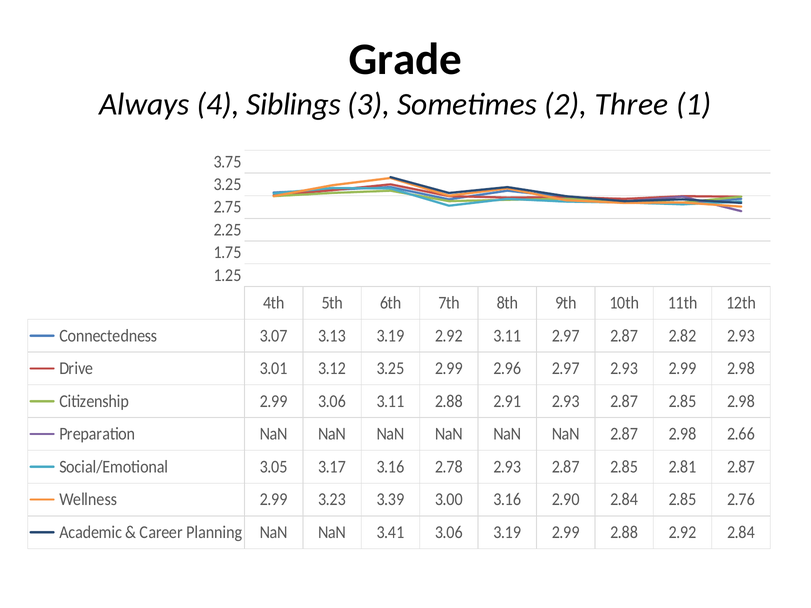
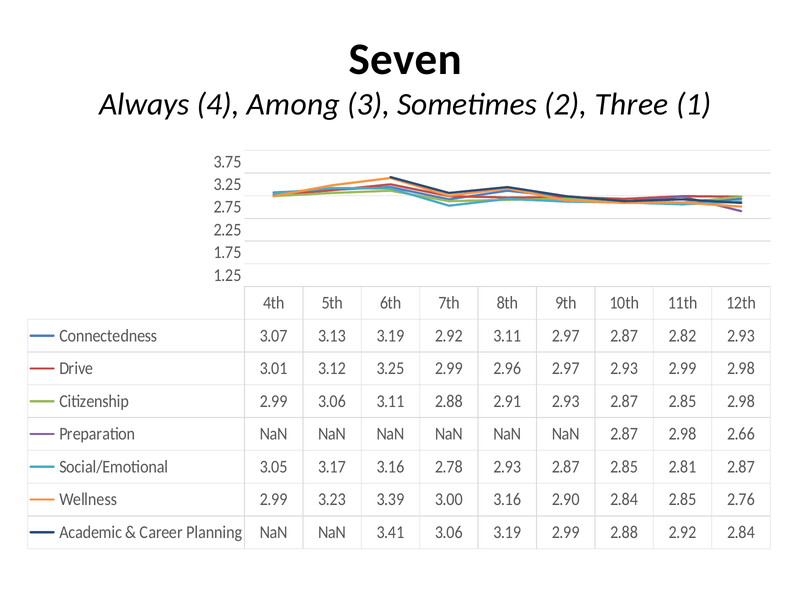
Grade: Grade -> Seven (405, 59)
Siblings: Siblings -> Among (293, 104)
